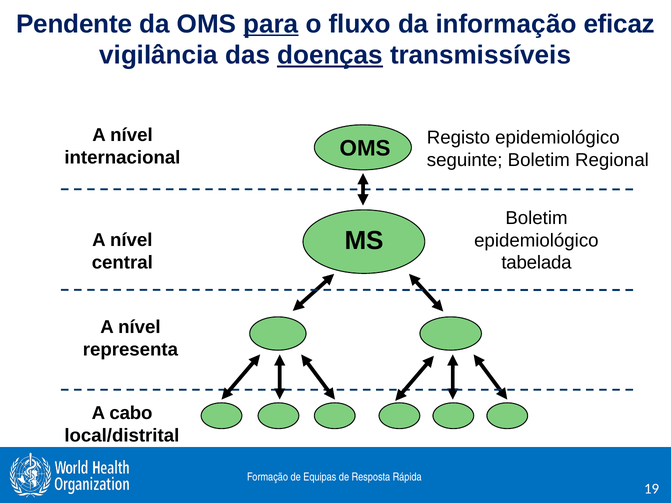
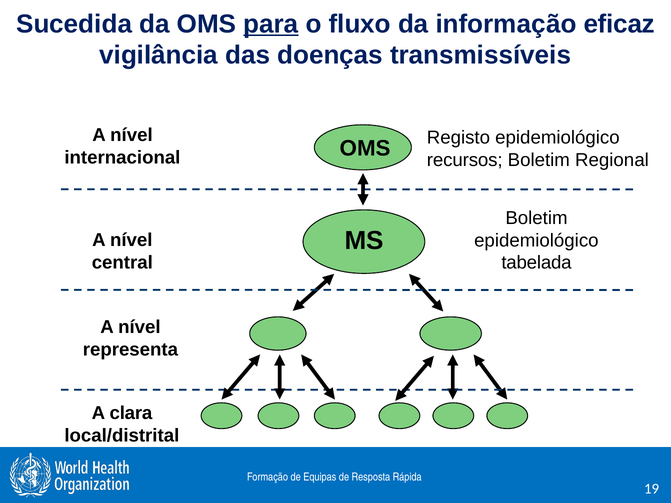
Pendente: Pendente -> Sucedida (74, 24)
doenças underline: present -> none (330, 55)
seguinte: seguinte -> recursos (465, 160)
cabo: cabo -> clara (131, 413)
